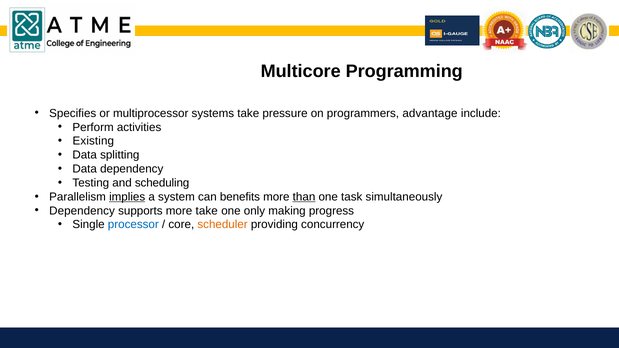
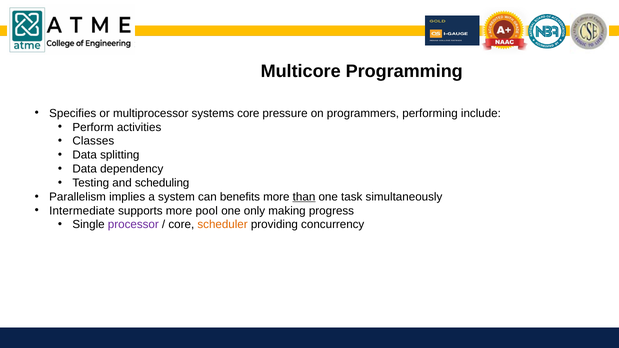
systems take: take -> core (248, 113)
advantage: advantage -> performing (430, 113)
Existing: Existing -> Classes (93, 141)
implies underline: present -> none (127, 197)
Dependency: Dependency -> Intermediate (82, 211)
more take: take -> pool (207, 211)
processor colour: blue -> purple (133, 225)
